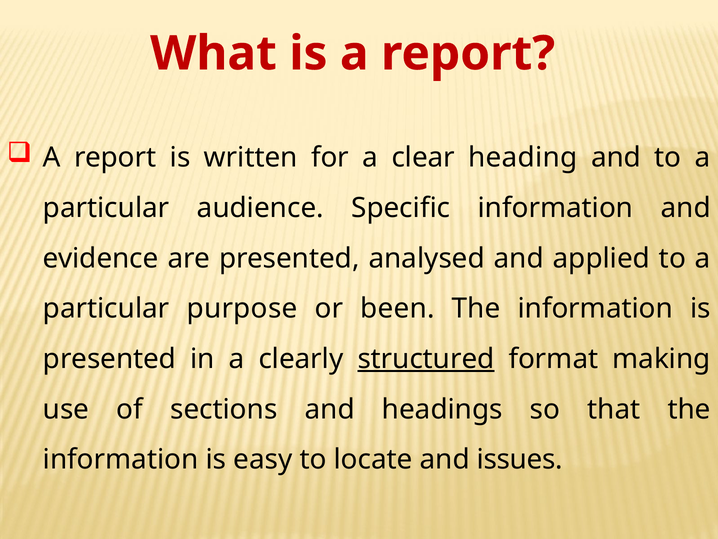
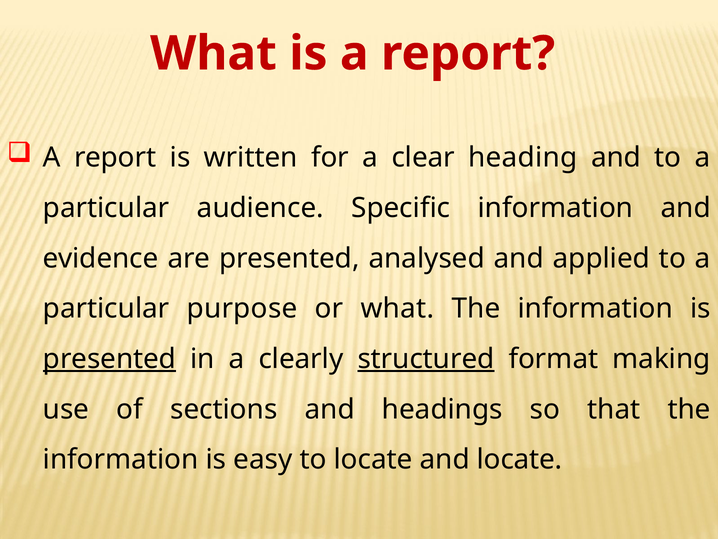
or been: been -> what (397, 308)
presented underline: none -> present (109, 359)
and issues: issues -> locate (520, 459)
